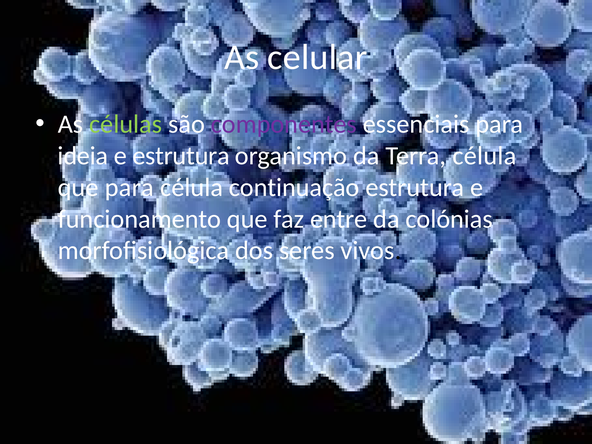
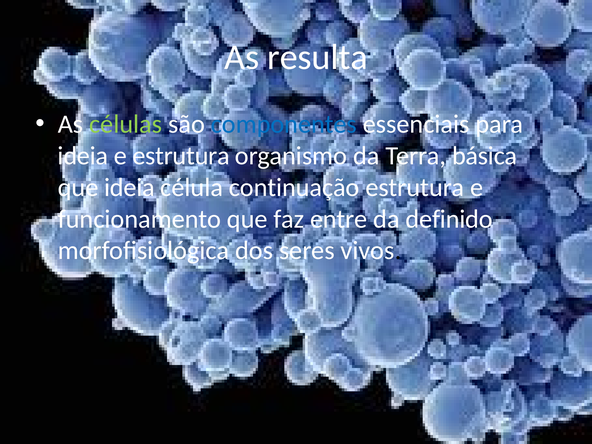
celular: celular -> resulta (318, 57)
componentes colour: purple -> blue (284, 124)
Terra célula: célula -> básica (485, 156)
que para: para -> ideia (129, 187)
colónias: colónias -> definido (449, 219)
